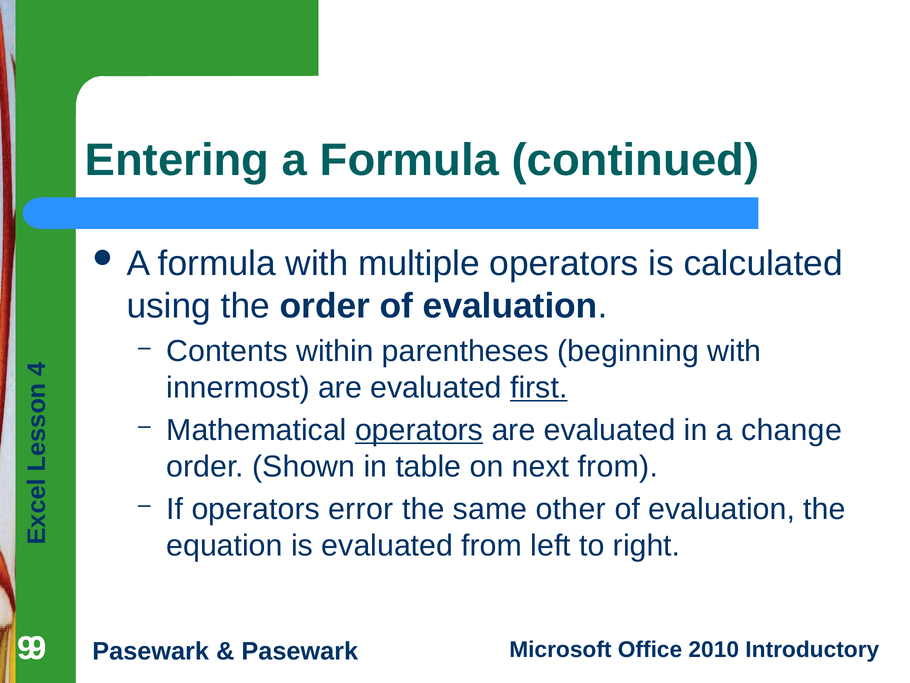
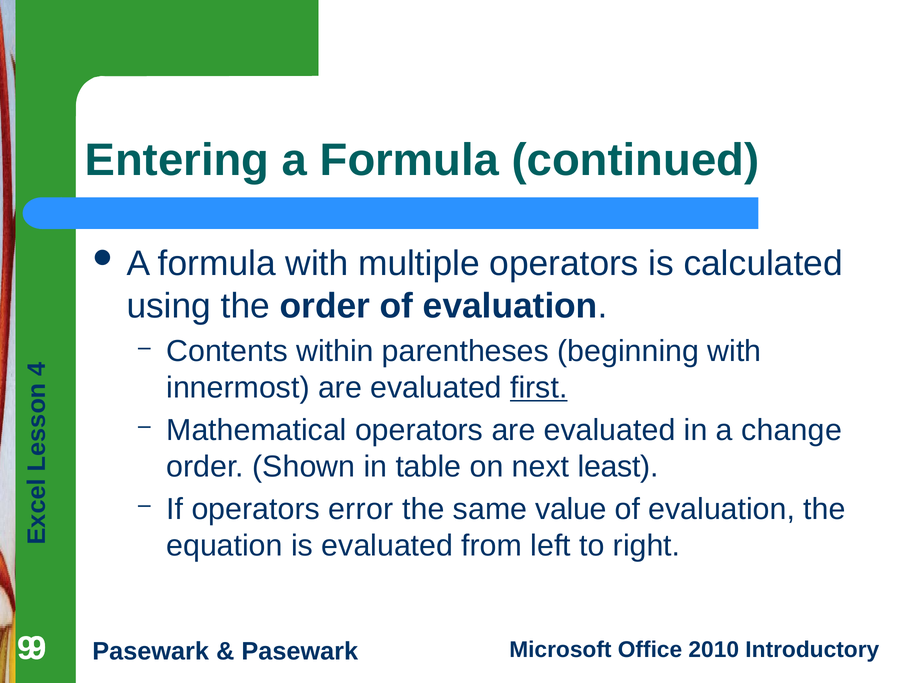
operators underline: present -> none (419, 430)
next from: from -> least (618, 466)
other: other -> value (571, 509)
